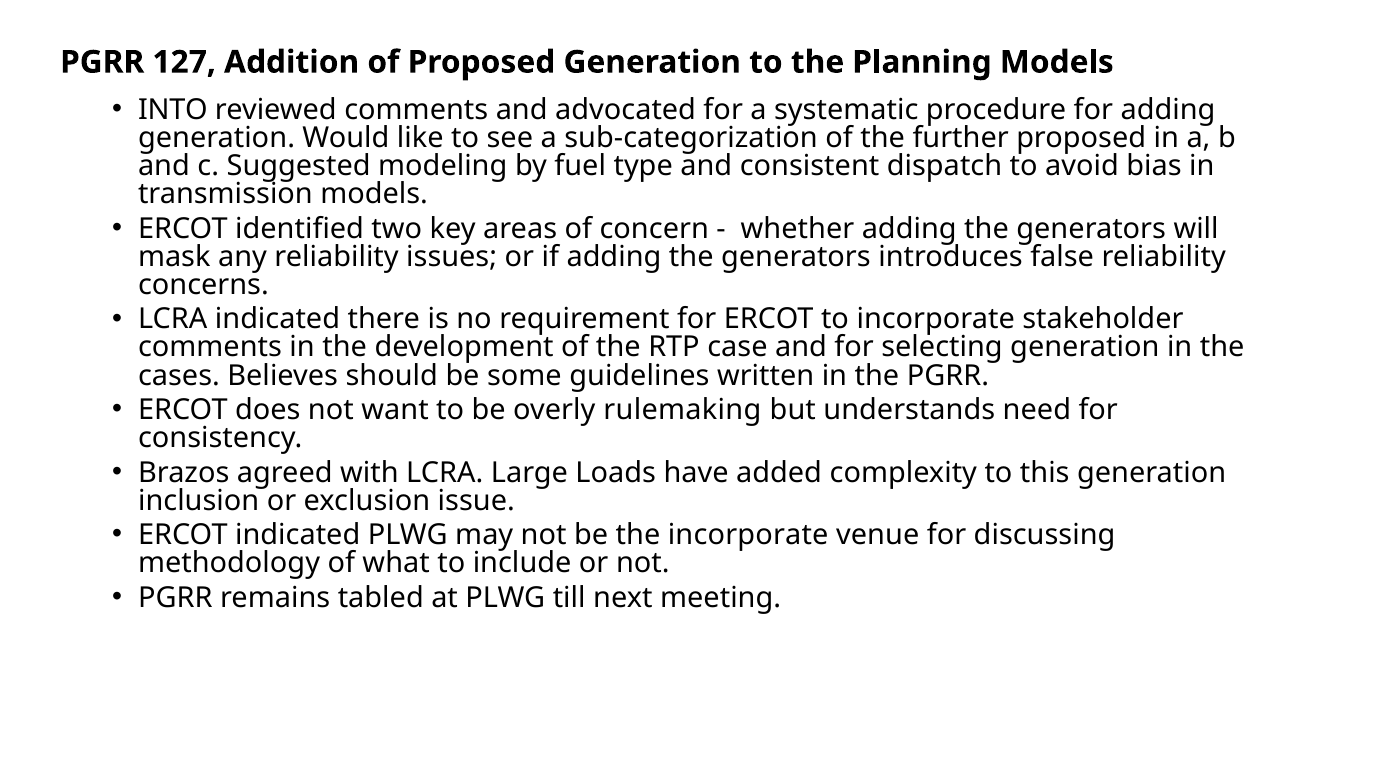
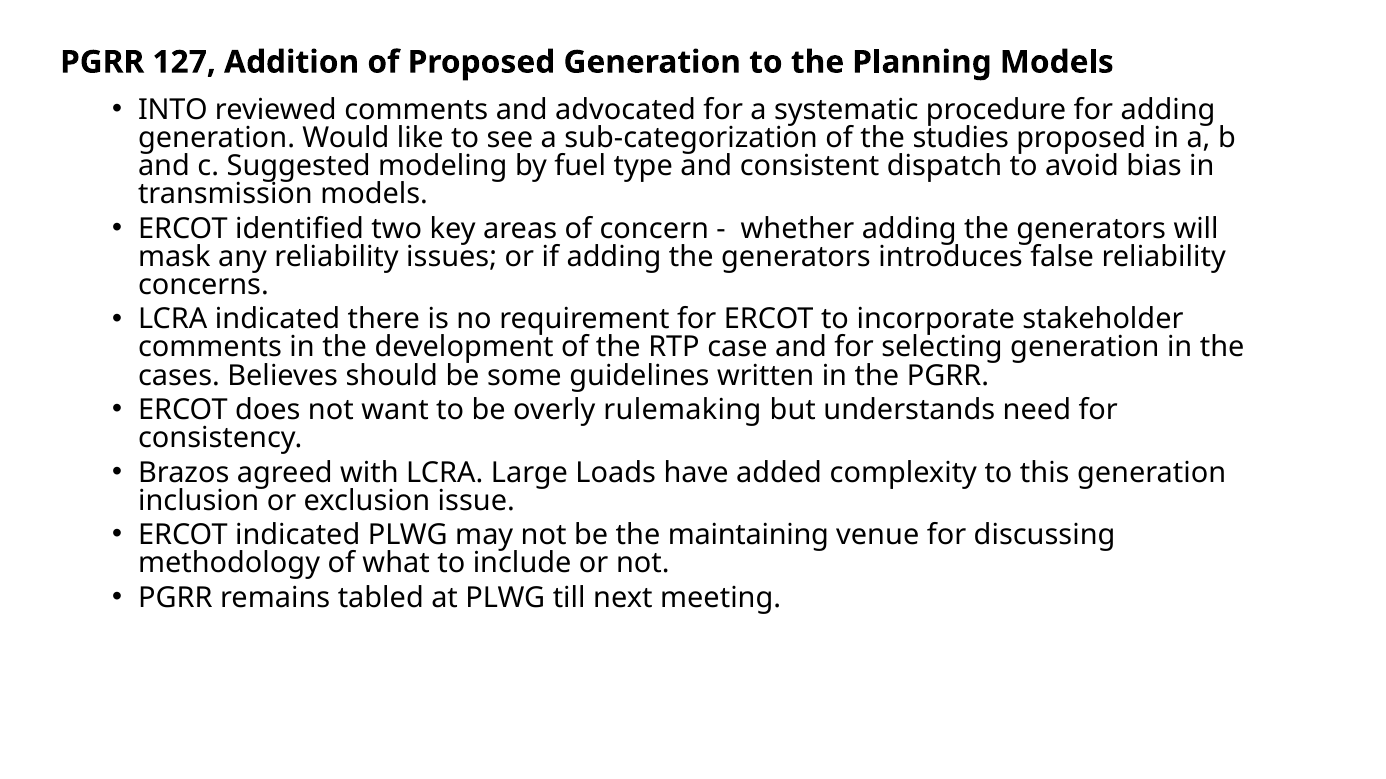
further: further -> studies (961, 138)
the incorporate: incorporate -> maintaining (748, 536)
